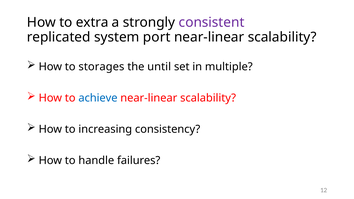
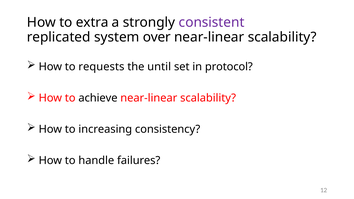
port: port -> over (157, 37)
storages: storages -> requests (101, 67)
multiple: multiple -> protocol (229, 67)
achieve colour: blue -> black (98, 98)
